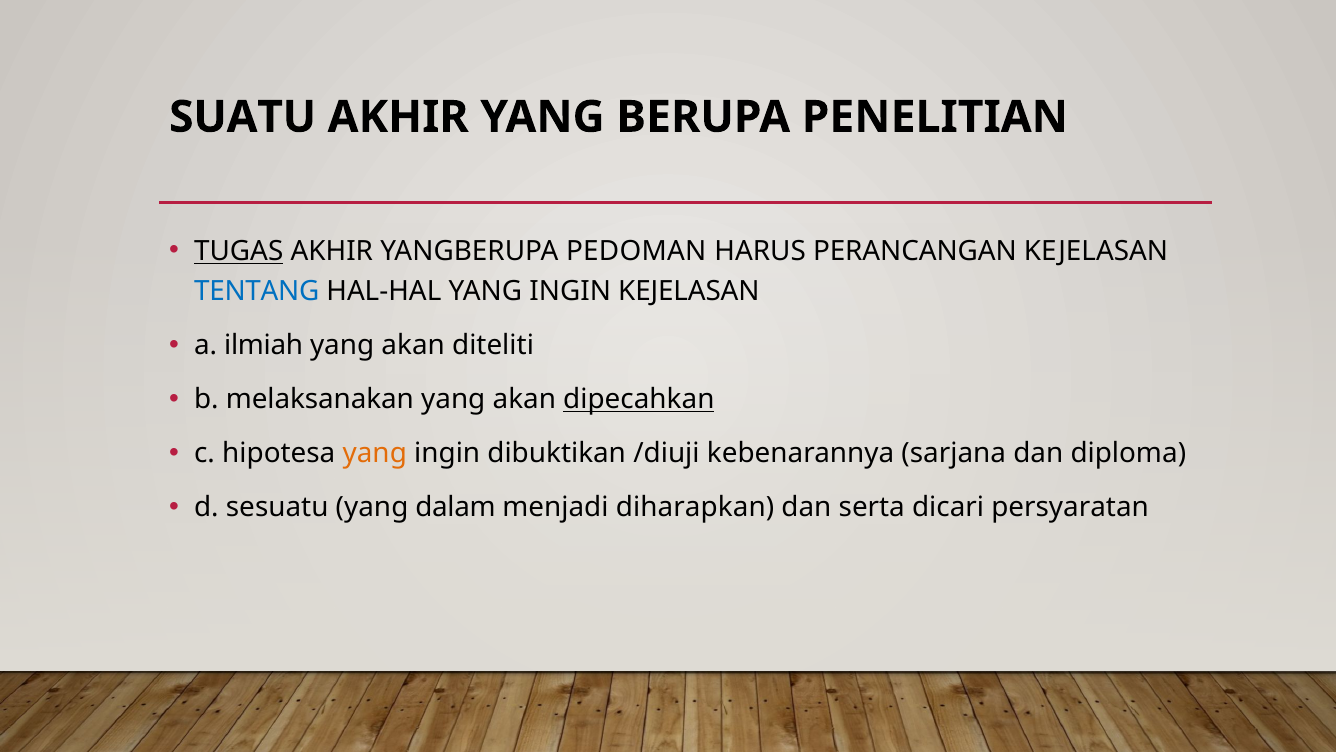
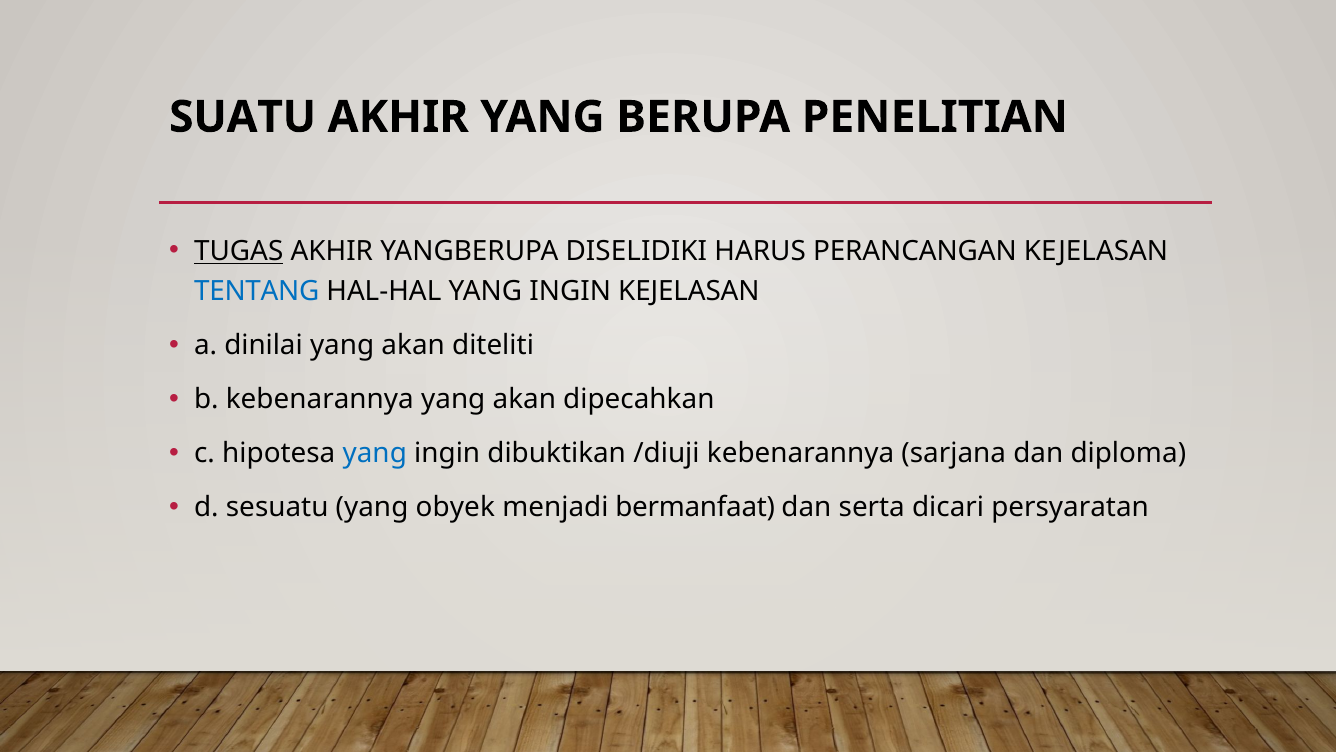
PEDOMAN: PEDOMAN -> DISELIDIKI (636, 251)
ilmiah: ilmiah -> dinilai (264, 345)
b melaksanakan: melaksanakan -> kebenarannya (320, 399)
dipecahkan underline: present -> none (639, 399)
yang colour: orange -> blue (375, 453)
dalam: dalam -> obyek (455, 507)
diharapkan: diharapkan -> bermanfaat (695, 507)
